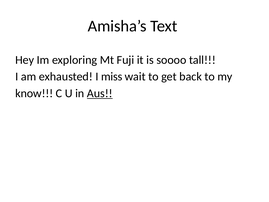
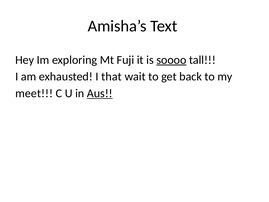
soooo underline: none -> present (171, 60)
miss: miss -> that (112, 77)
know: know -> meet (34, 93)
